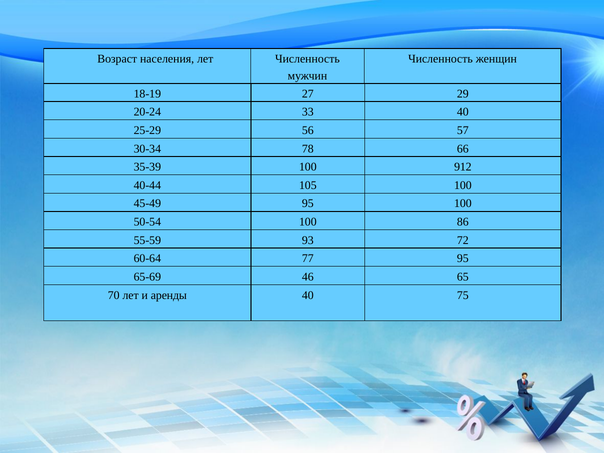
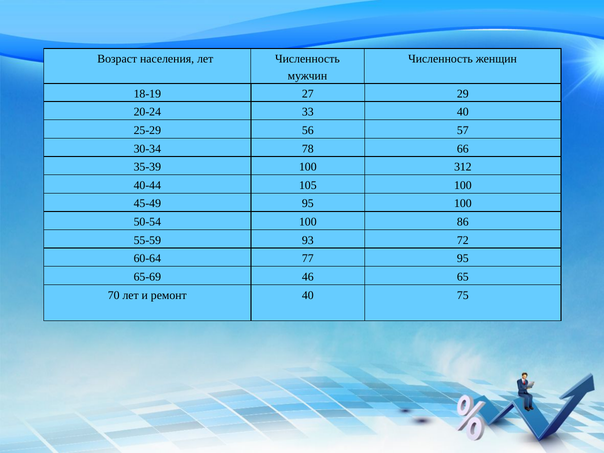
912: 912 -> 312 (463, 167)
аренды: аренды -> ремонт (169, 295)
